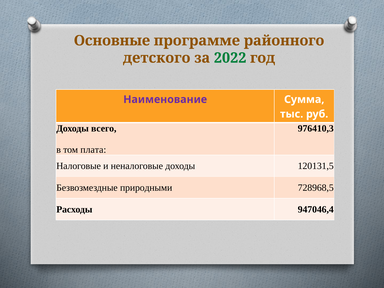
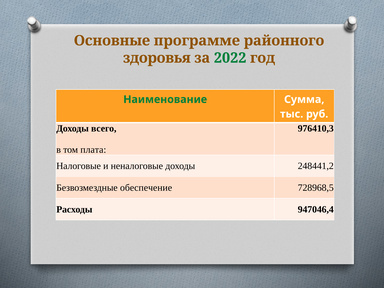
детского: детского -> здоровья (157, 58)
Наименование colour: purple -> green (165, 99)
120131,5: 120131,5 -> 248441,2 (316, 166)
природными: природными -> обеспечение (146, 188)
